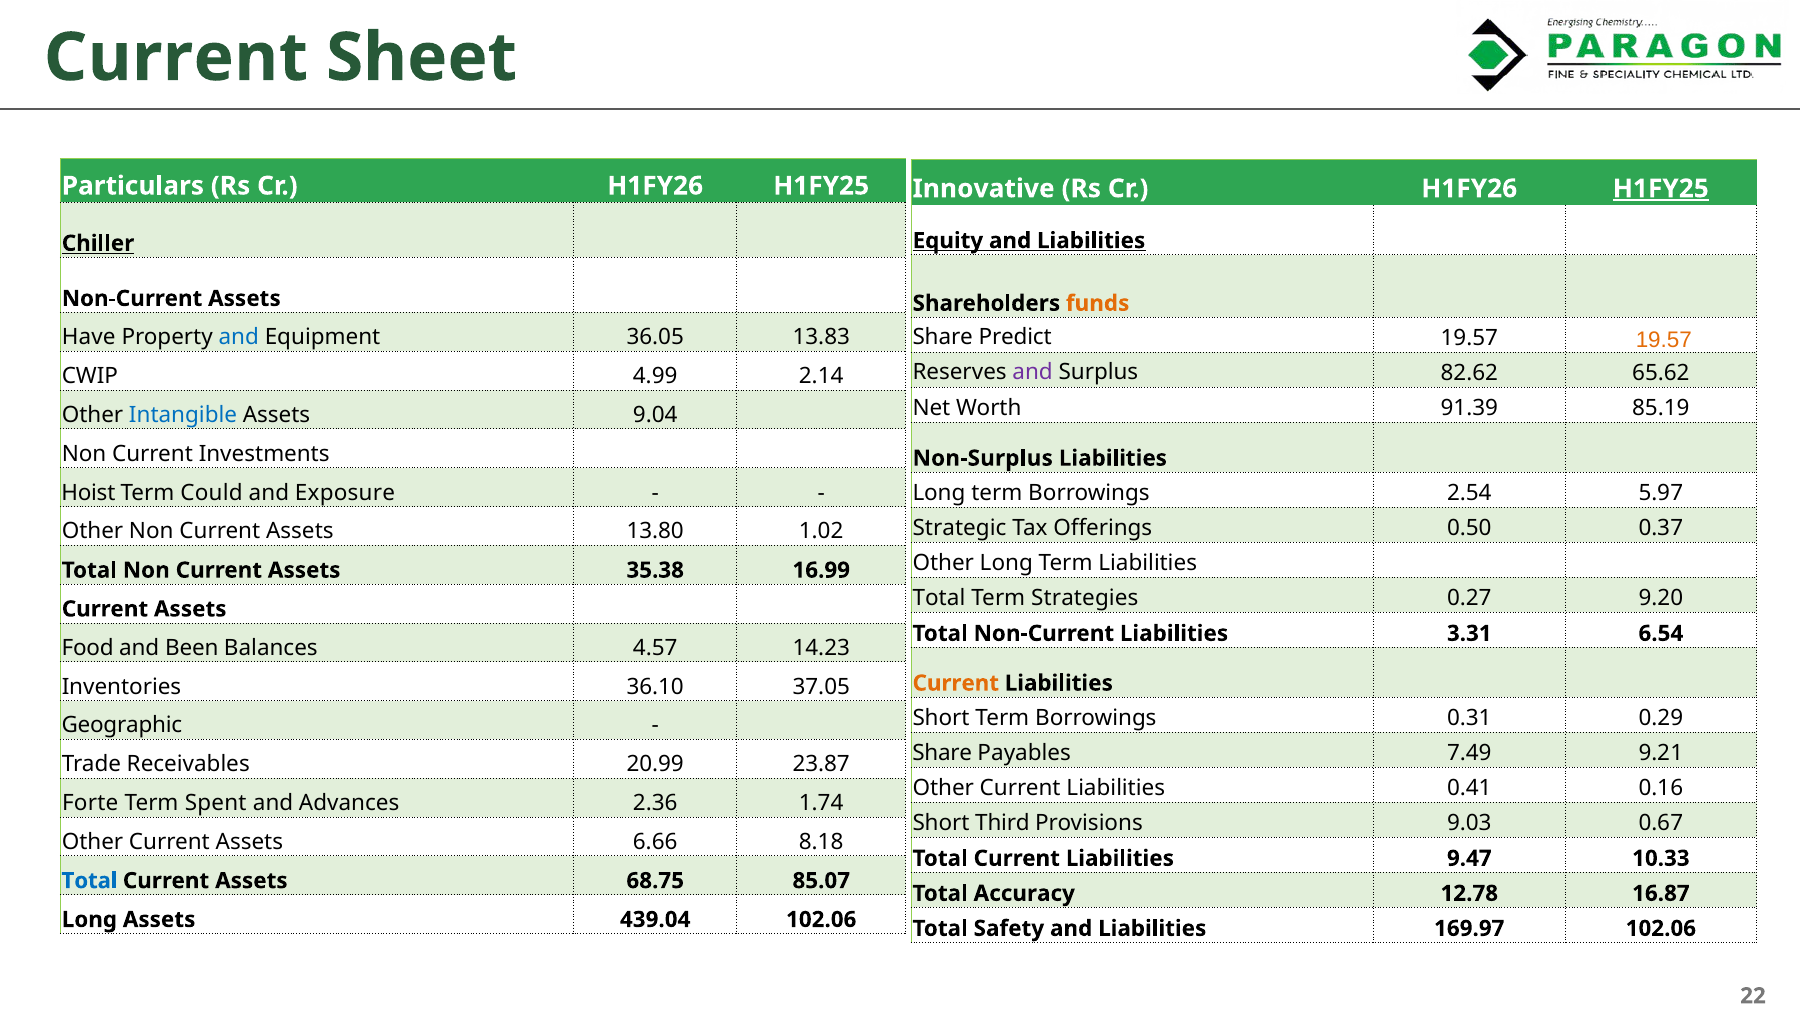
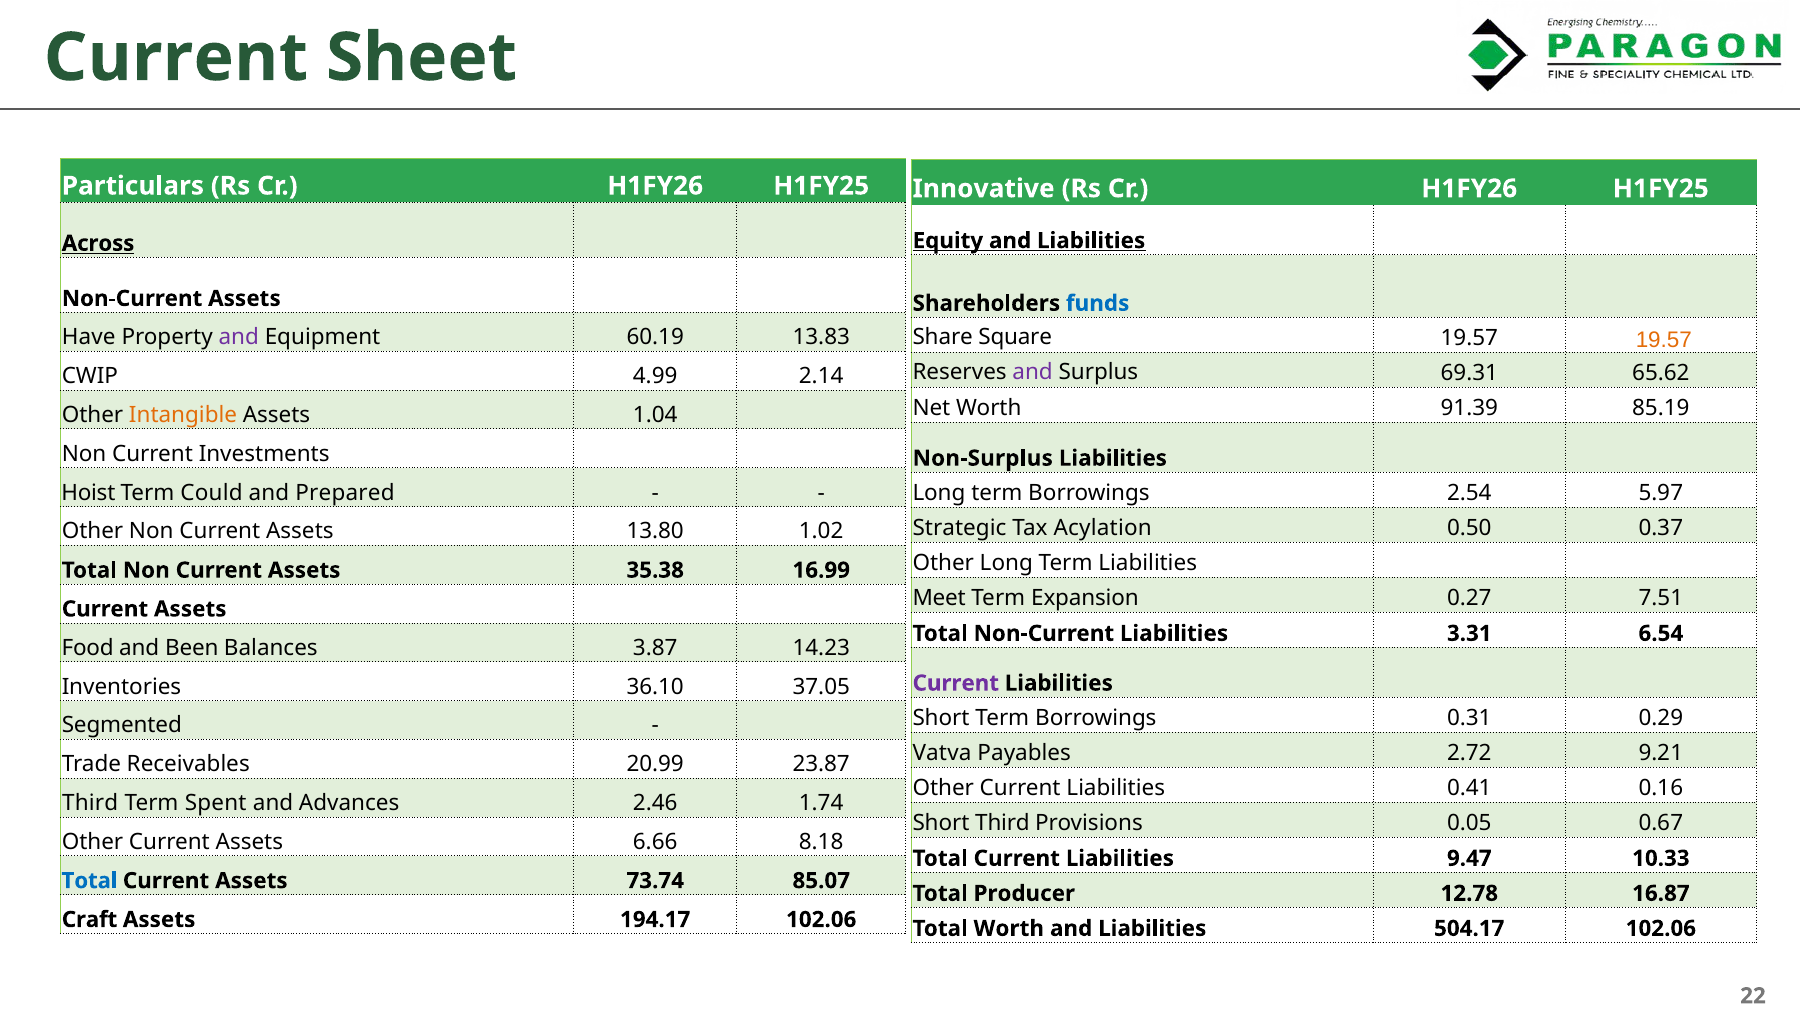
H1FY25 underline: present -> none (1661, 189)
Chiller: Chiller -> Across (98, 243)
funds colour: orange -> blue (1098, 303)
Predict: Predict -> Square (1015, 337)
and colour: blue -> purple (239, 337)
36.05: 36.05 -> 60.19 (655, 337)
82.62: 82.62 -> 69.31 (1469, 373)
Intangible colour: blue -> orange (183, 415)
9.04: 9.04 -> 1.04 (655, 415)
Exposure: Exposure -> Prepared (345, 492)
Offerings: Offerings -> Acylation (1103, 528)
Total: Total -> Meet (939, 598)
Strategies: Strategies -> Expansion (1085, 598)
9.20: 9.20 -> 7.51 (1661, 598)
4.57: 4.57 -> 3.87 (655, 648)
Current colour: orange -> purple (956, 683)
Geographic: Geographic -> Segmented (122, 725)
Share: Share -> Vatva (942, 753)
7.49: 7.49 -> 2.72 (1469, 753)
Forte: Forte -> Third (90, 803)
2.36: 2.36 -> 2.46 (655, 803)
9.03: 9.03 -> 0.05 (1469, 823)
68.75: 68.75 -> 73.74 (655, 880)
Accuracy: Accuracy -> Producer (1024, 893)
Long: Long -> Craft (89, 919)
439.04: 439.04 -> 194.17 (655, 919)
Total Safety: Safety -> Worth (1009, 928)
169.97: 169.97 -> 504.17 (1469, 928)
